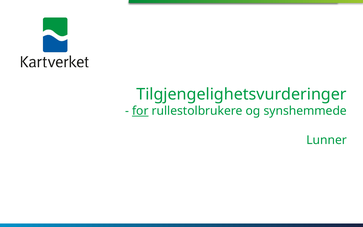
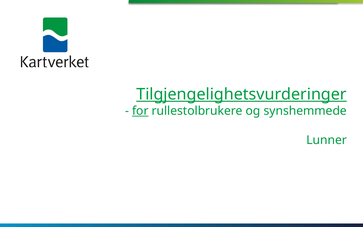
Tilgjengelighetsvurderinger underline: none -> present (241, 94)
